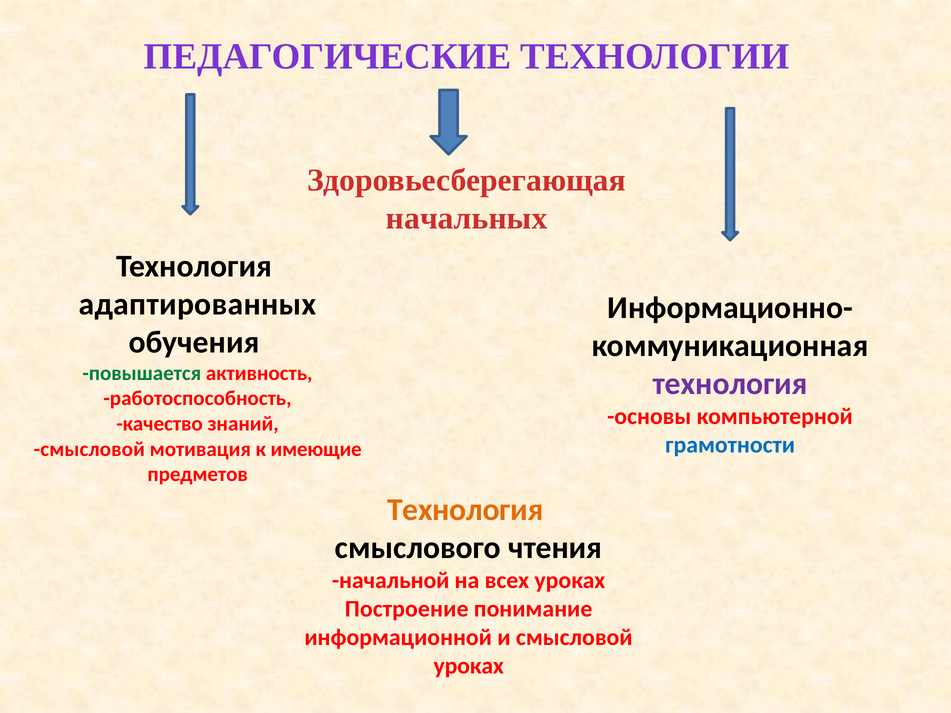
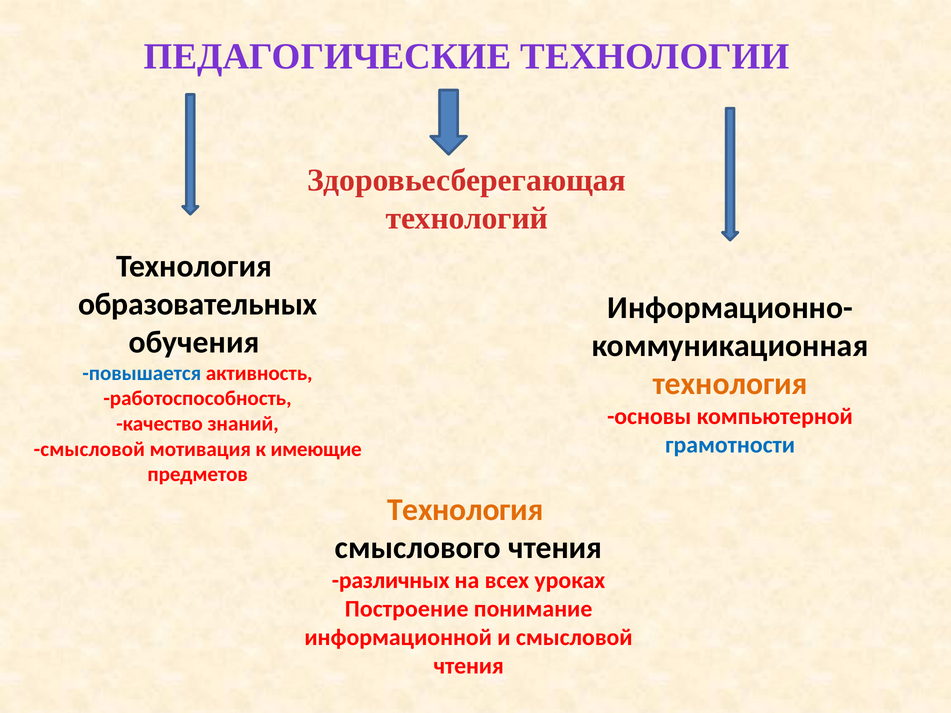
начальных: начальных -> технологий (467, 218)
адаптированных: адаптированных -> образовательных (198, 304)
повышается colour: green -> blue (142, 373)
технология colour: purple -> orange (730, 384)
начальной: начальной -> различных (391, 581)
уроках: уроках -> чтения (469, 666)
